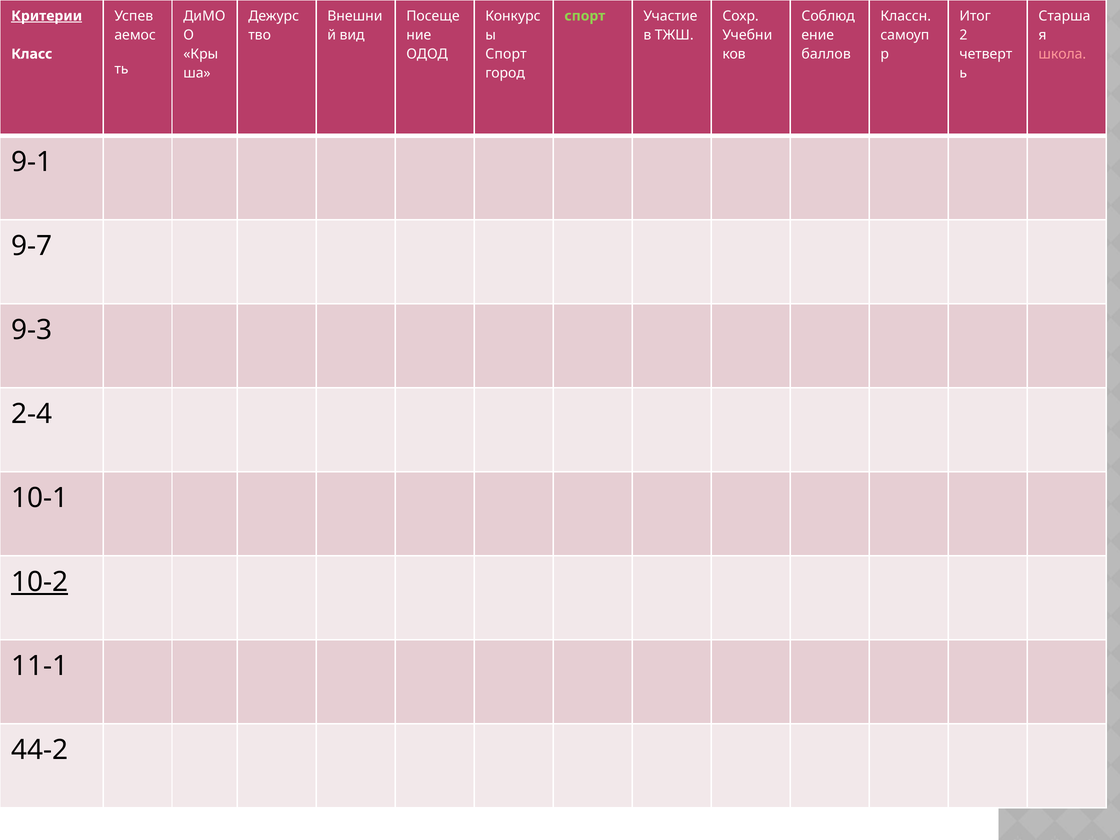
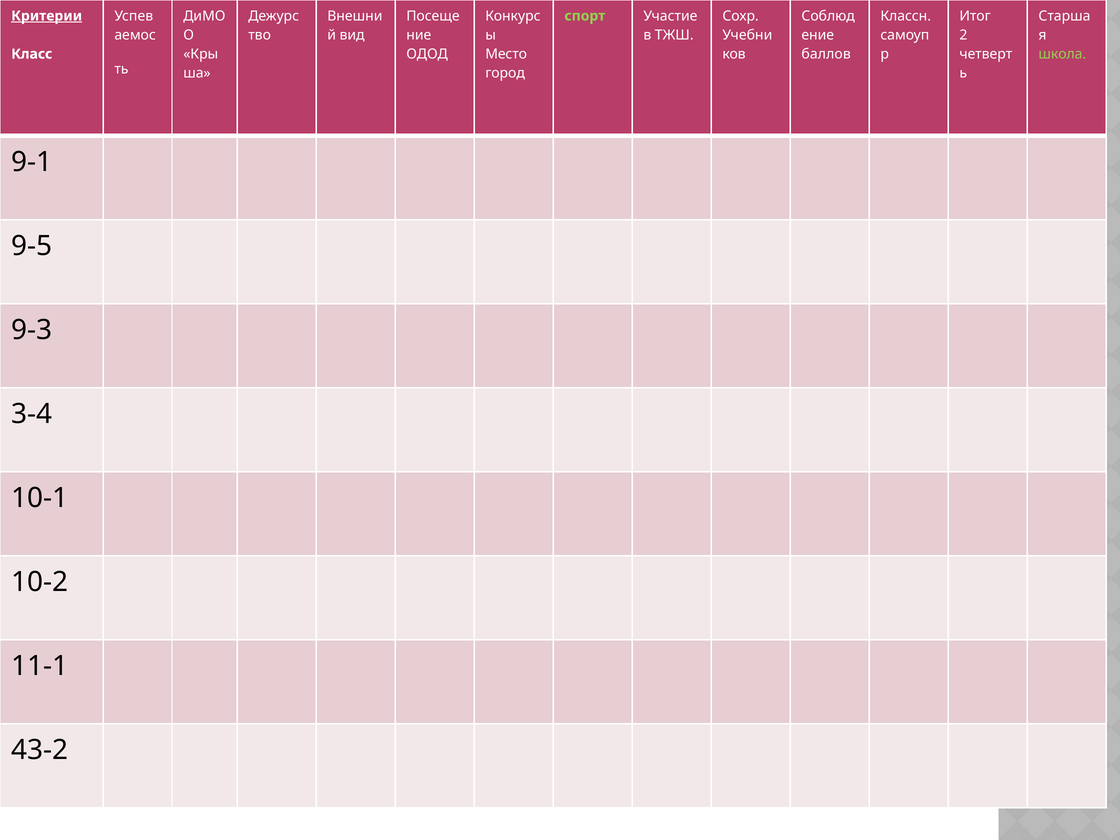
Спорт: Спорт -> Место (506, 54)
школа colour: pink -> light green (1062, 54)
9-7: 9-7 -> 9-5 (32, 246)
2-4: 2-4 -> 3-4 (32, 414)
10-2 underline: present -> none (40, 582)
44-2: 44-2 -> 43-2 (40, 750)
